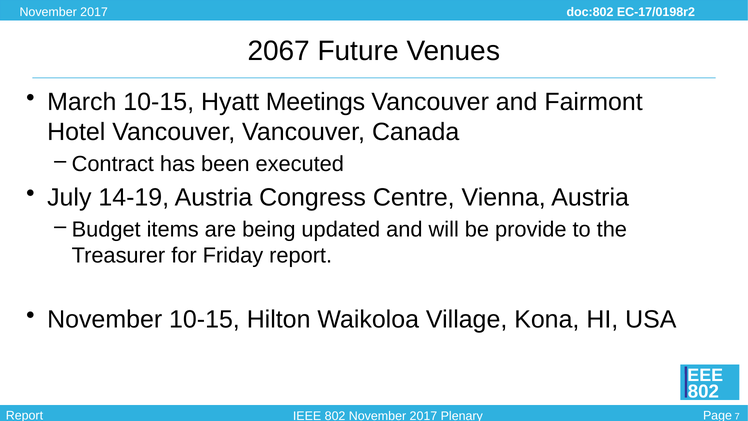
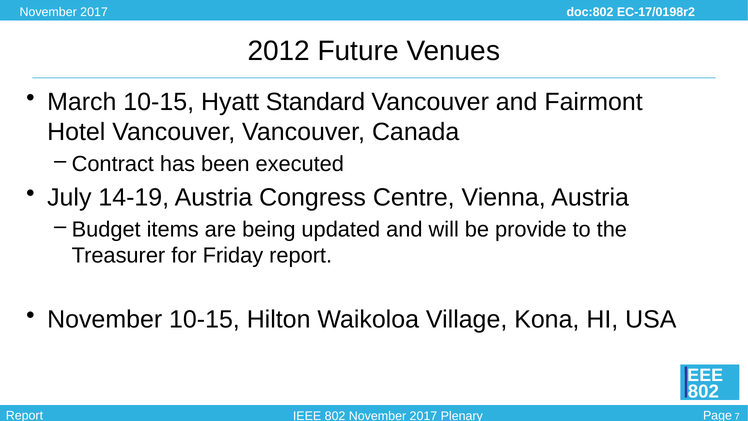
2067: 2067 -> 2012 (279, 51)
Meetings: Meetings -> Standard (315, 102)
